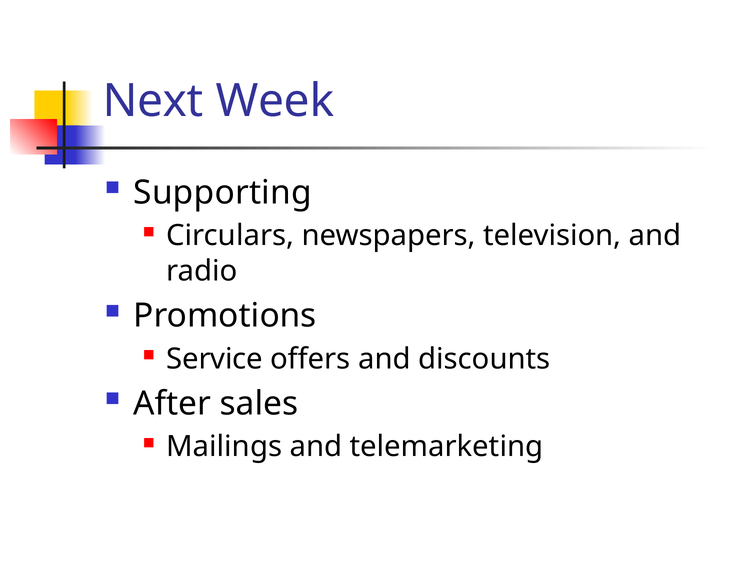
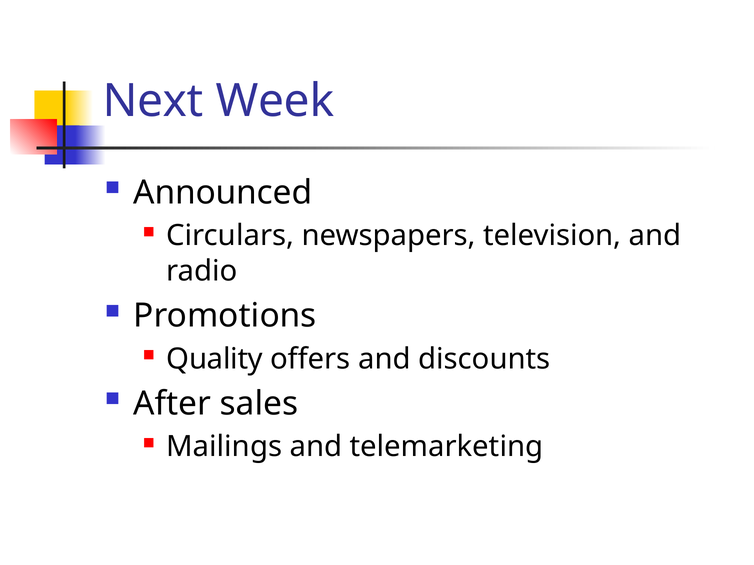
Supporting: Supporting -> Announced (223, 193)
Service: Service -> Quality (215, 359)
